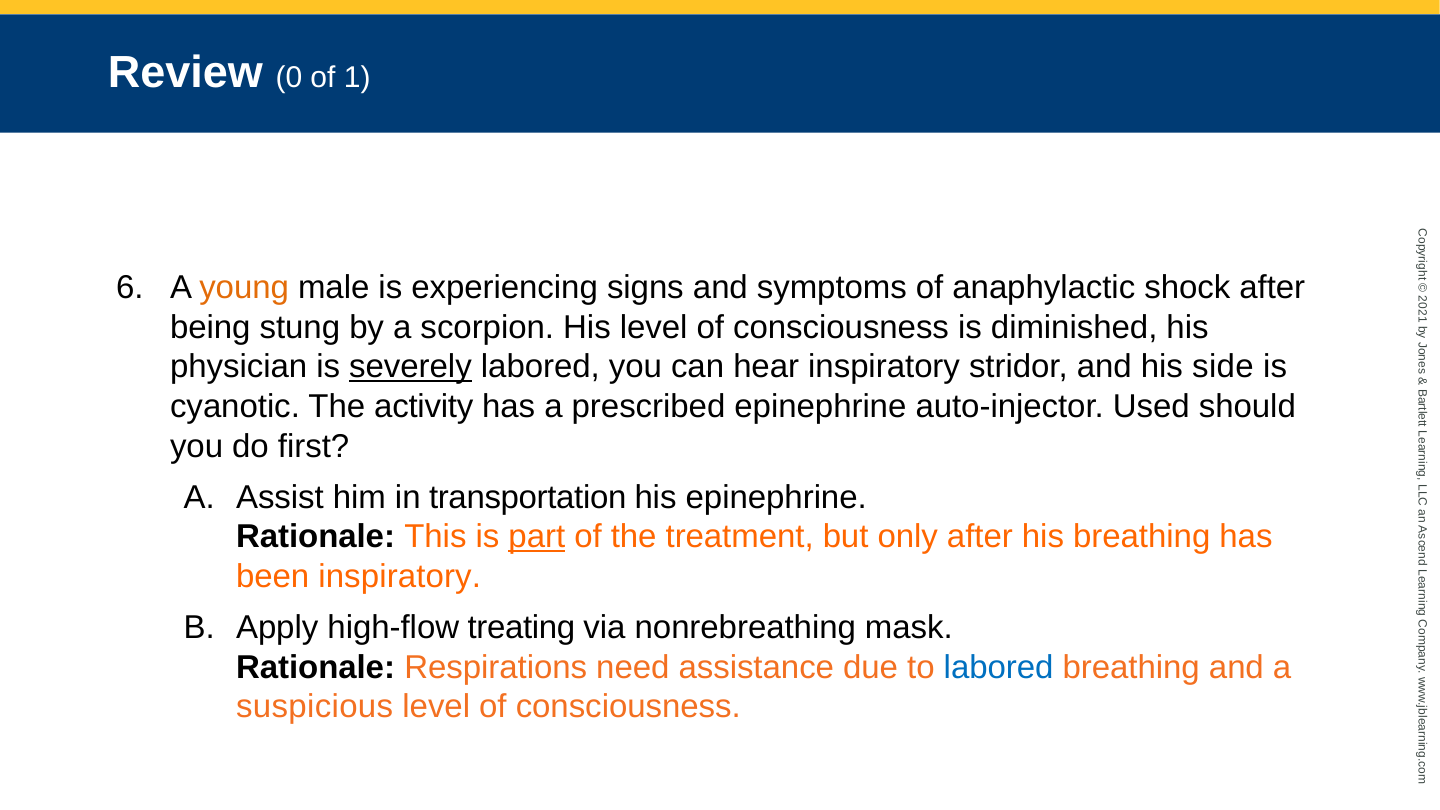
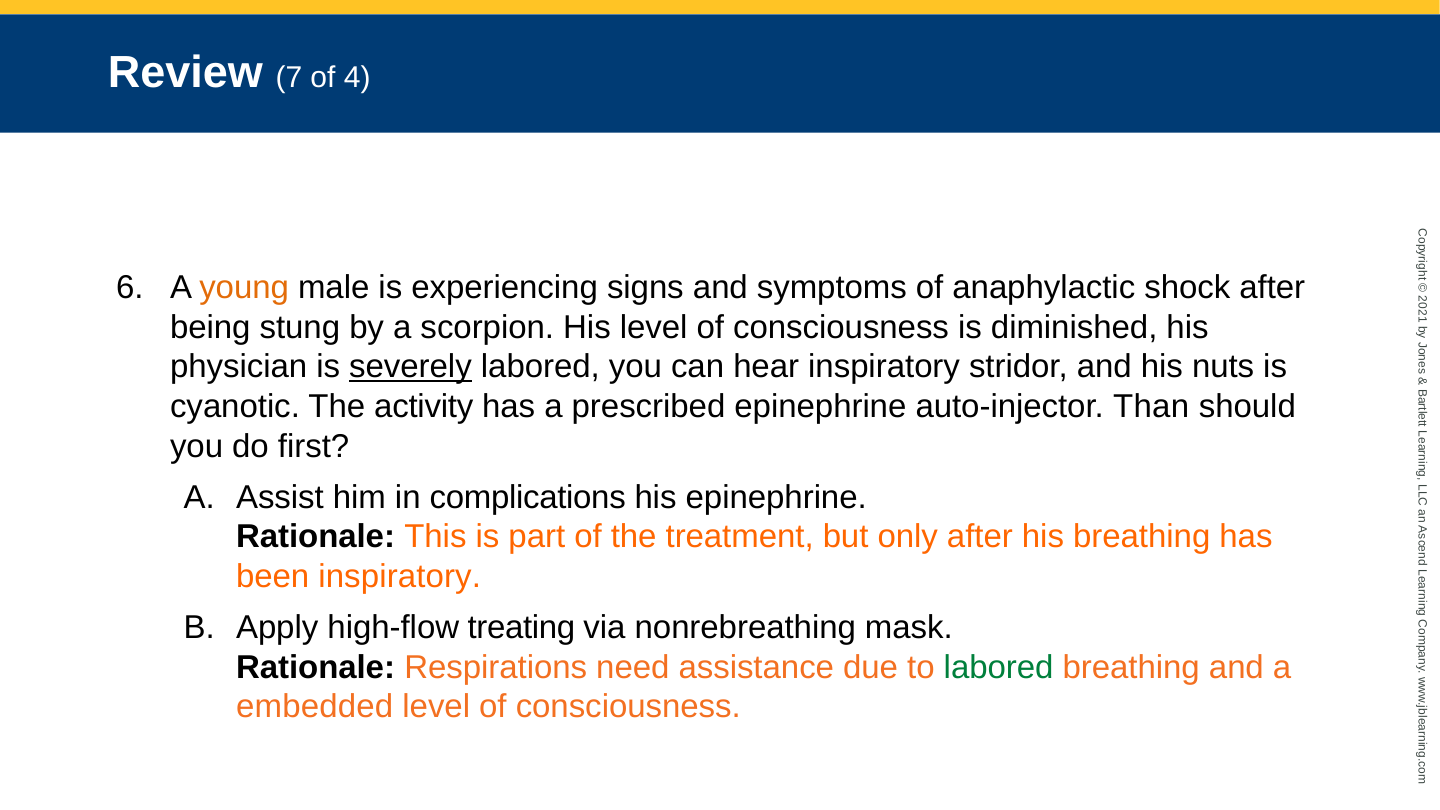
Review 0: 0 -> 7 (289, 77)
of 1: 1 -> 4 (357, 77)
side: side -> nuts (1223, 367)
Used: Used -> Than (1151, 407)
transportation: transportation -> complications (528, 497)
part underline: present -> none (537, 537)
labored colour: blue -> green (999, 667)
suspicious: suspicious -> embedded (315, 707)
